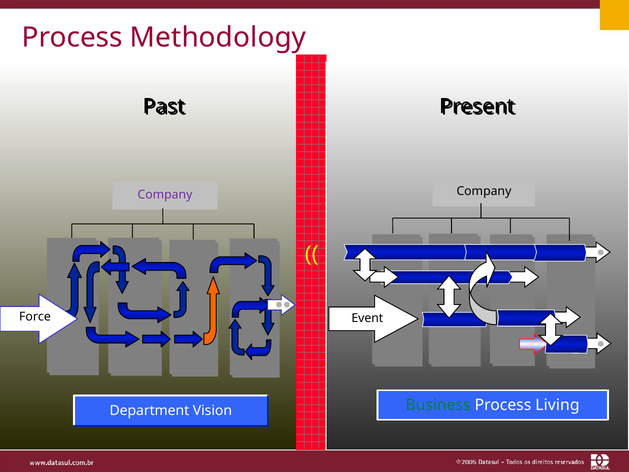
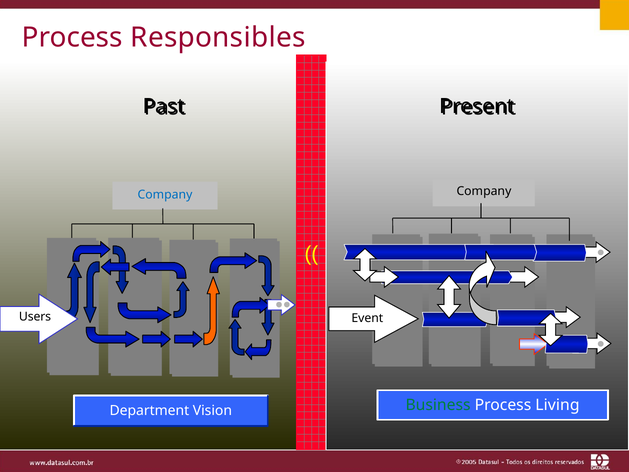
Methodology: Methodology -> Responsibles (218, 38)
Company colour: purple -> blue (165, 194)
Force: Force -> Users (35, 317)
